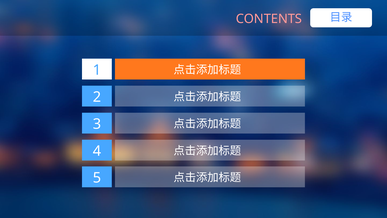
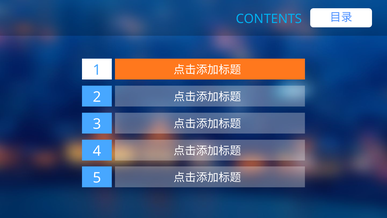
CONTENTS colour: pink -> light blue (269, 19)
